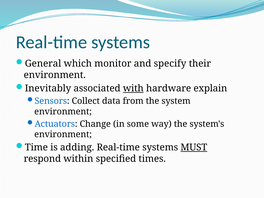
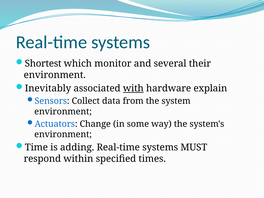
General: General -> Shortest (43, 64)
specify: specify -> several (170, 64)
MUST underline: present -> none (194, 147)
